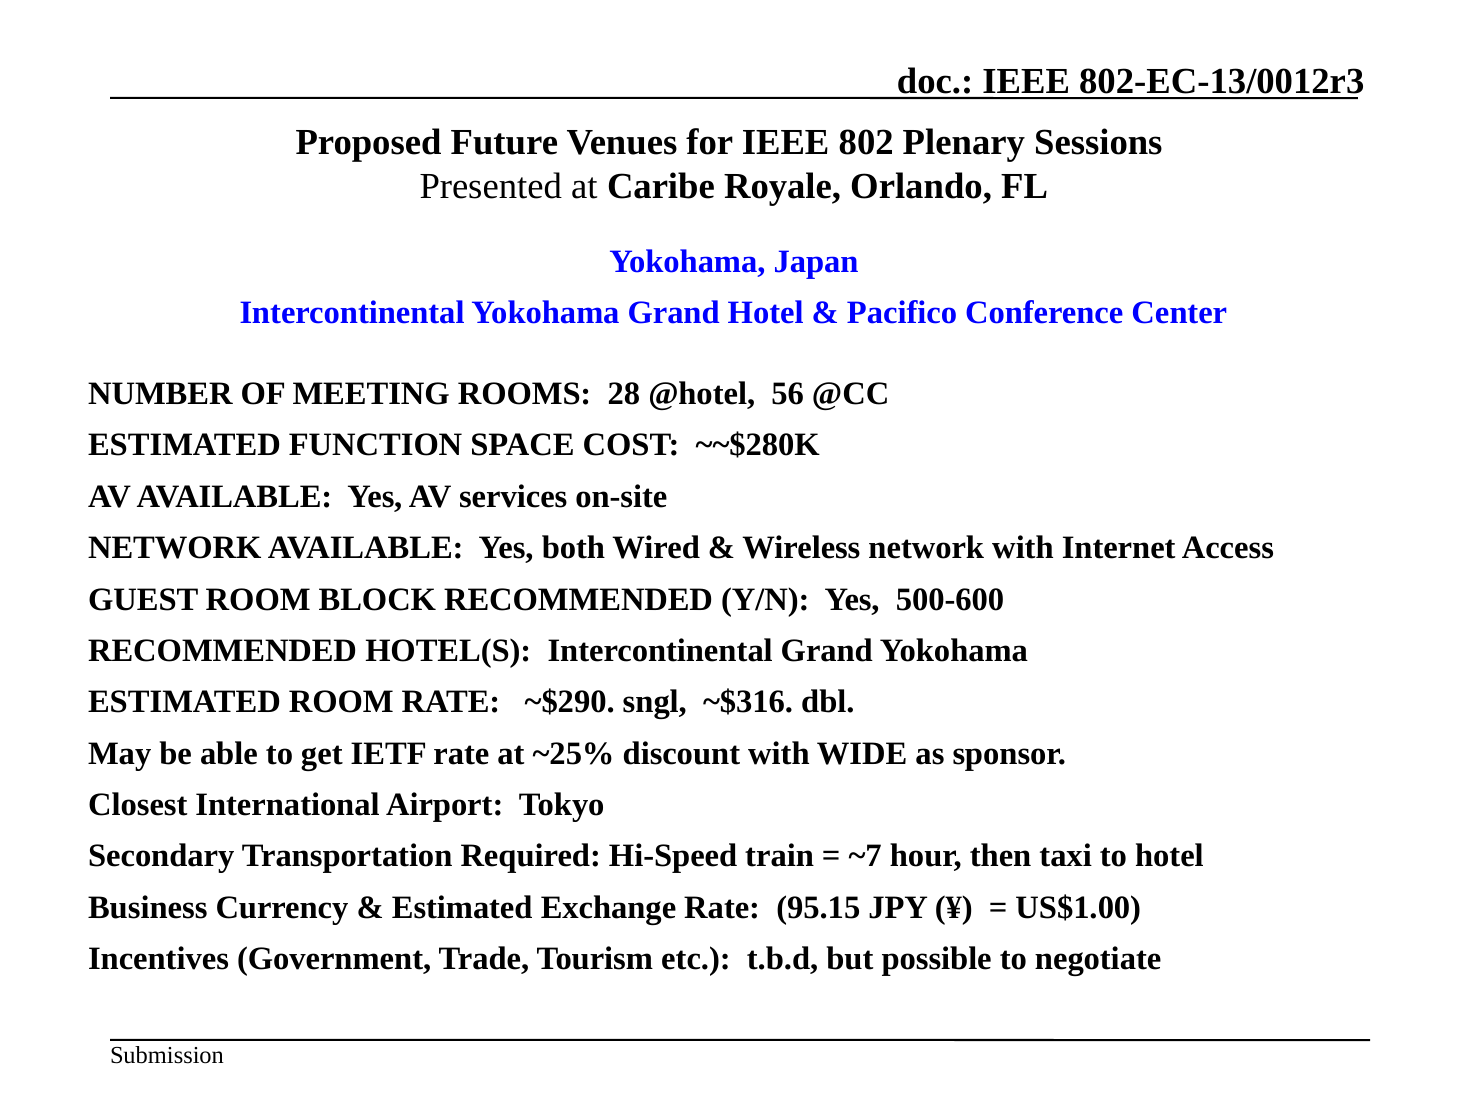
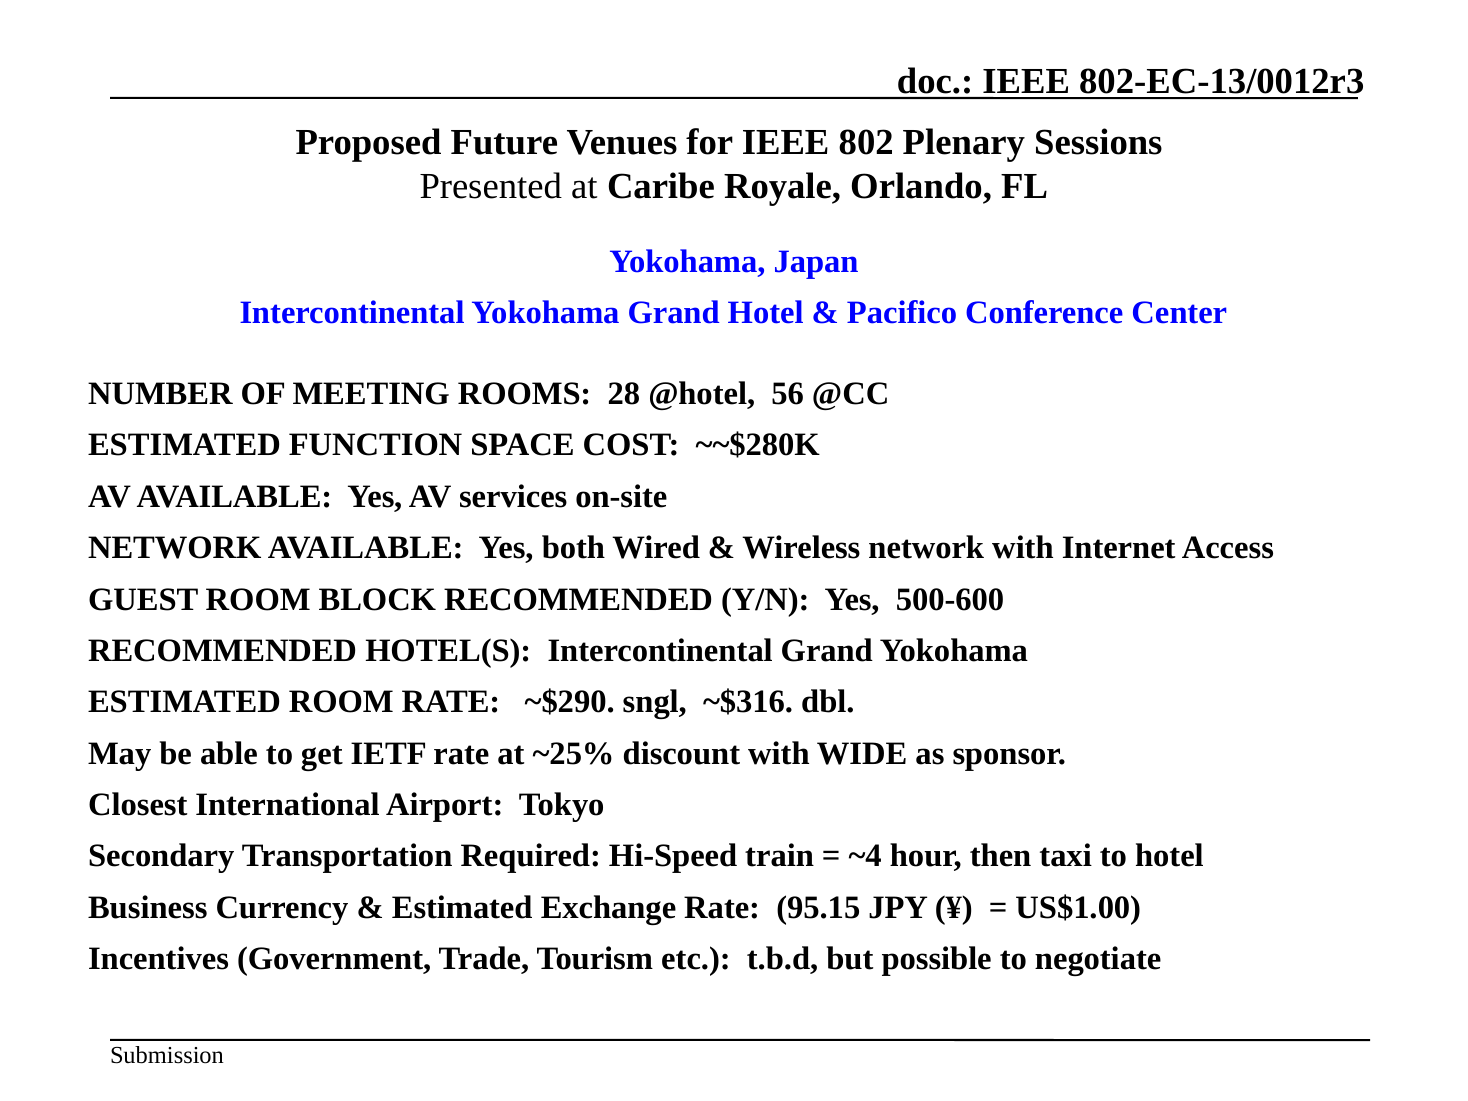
~7: ~7 -> ~4 (865, 856)
